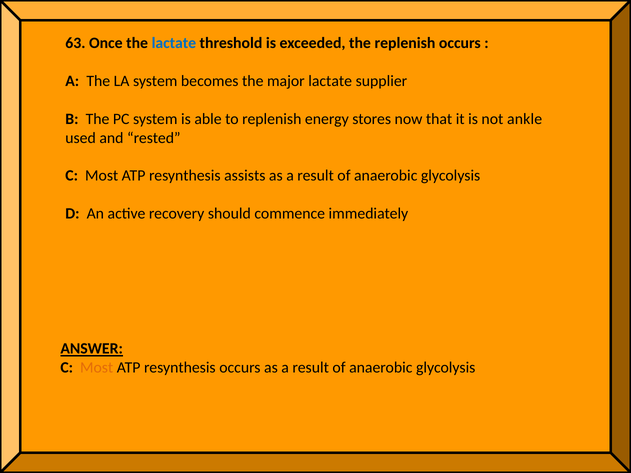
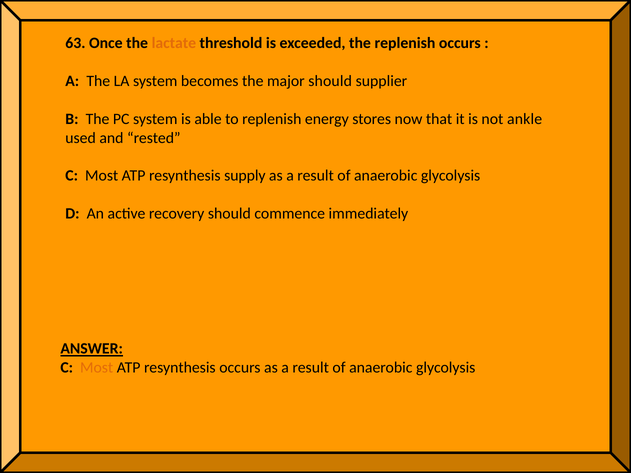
lactate colour: blue -> orange (174, 43)
major lactate: lactate -> should (330, 81)
assists: assists -> supply (245, 176)
